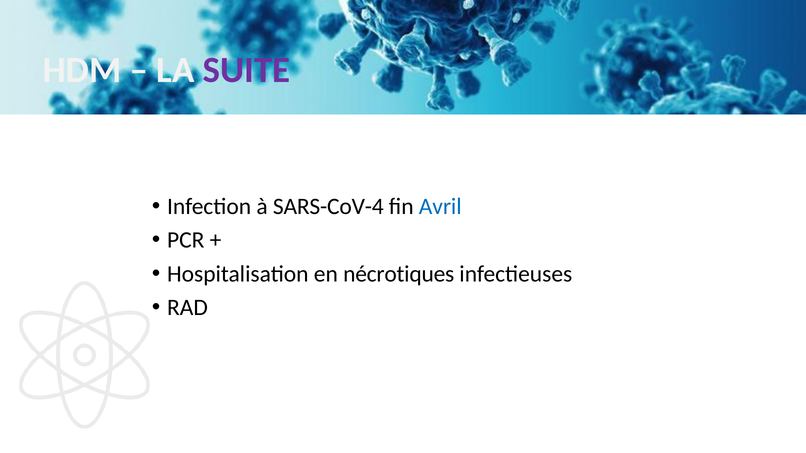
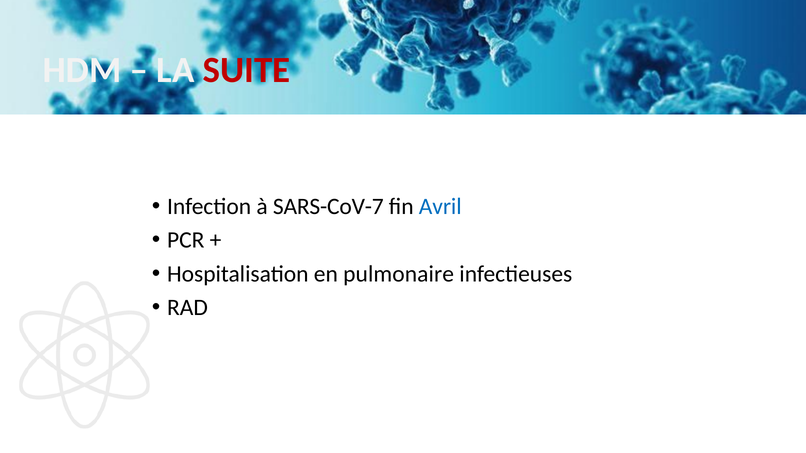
SUITE colour: purple -> red (247, 70)
SARS-CoV-4: SARS-CoV-4 -> SARS-CoV-7 (328, 207)
nécrotiques: nécrotiques -> pulmonaire (399, 274)
